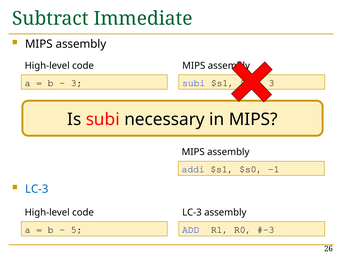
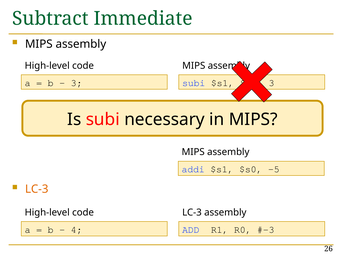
-1: -1 -> -5 (274, 169)
LC-3 colour: blue -> orange (37, 189)
5: 5 -> 4 (77, 229)
